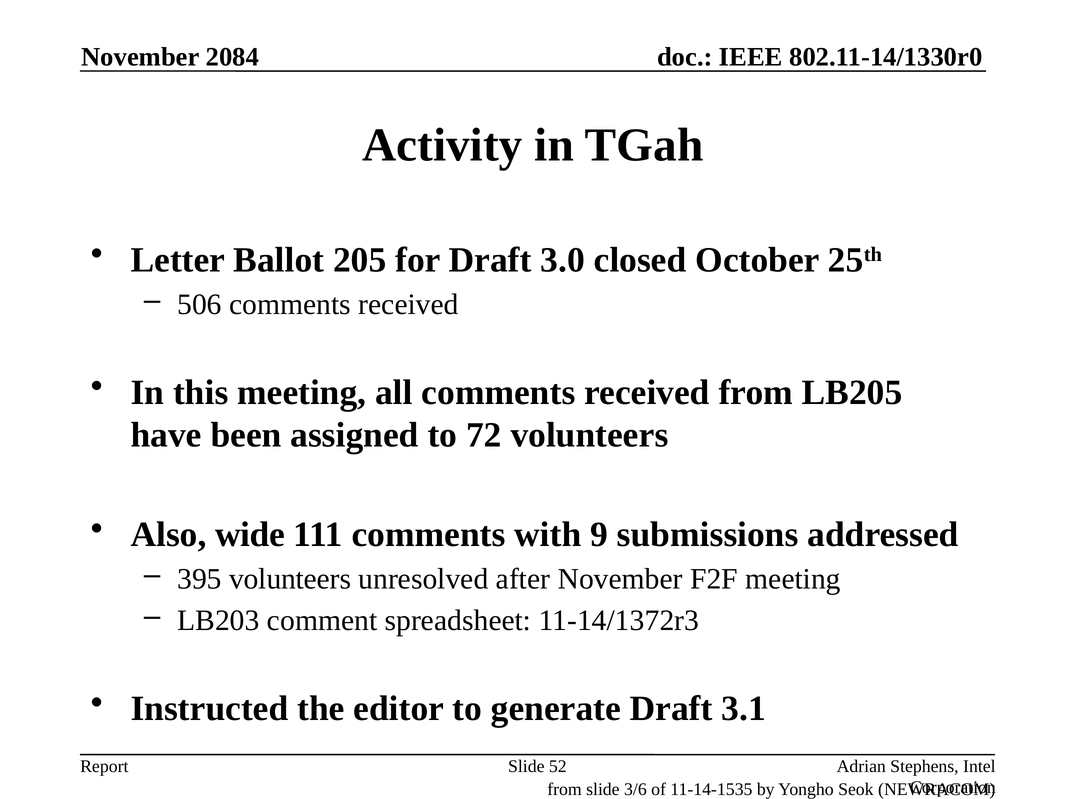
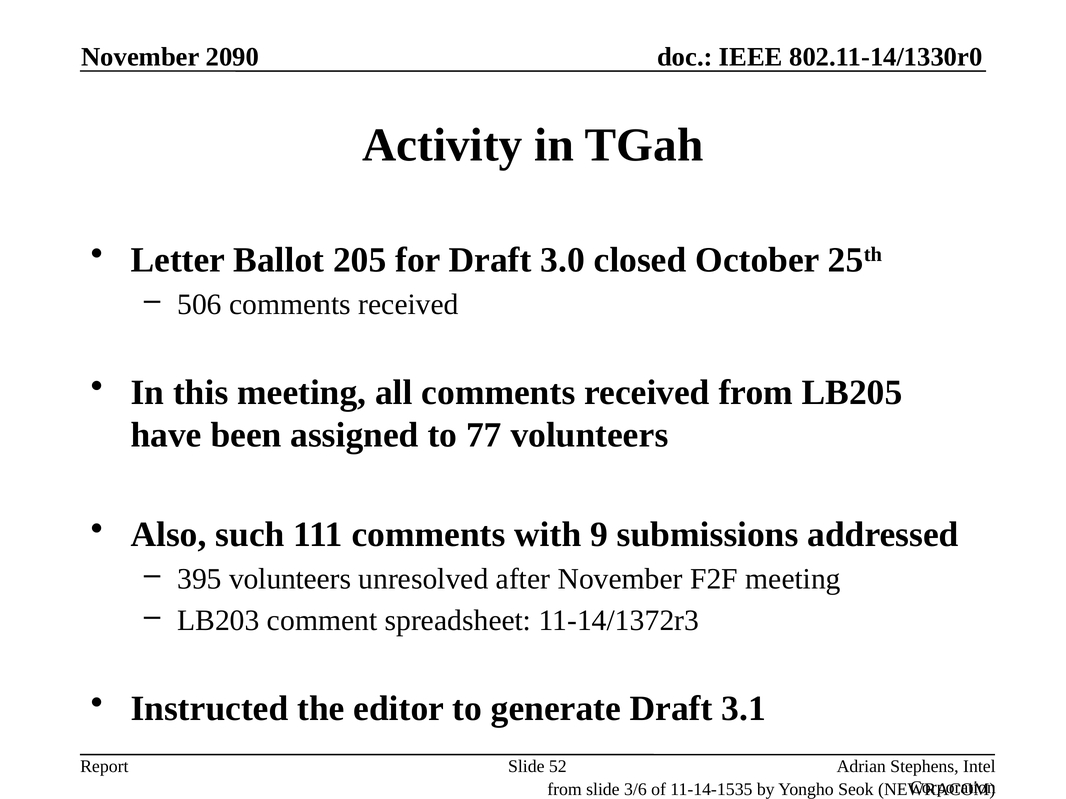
2084: 2084 -> 2090 (232, 57)
72: 72 -> 77 (484, 435)
wide: wide -> such (250, 535)
